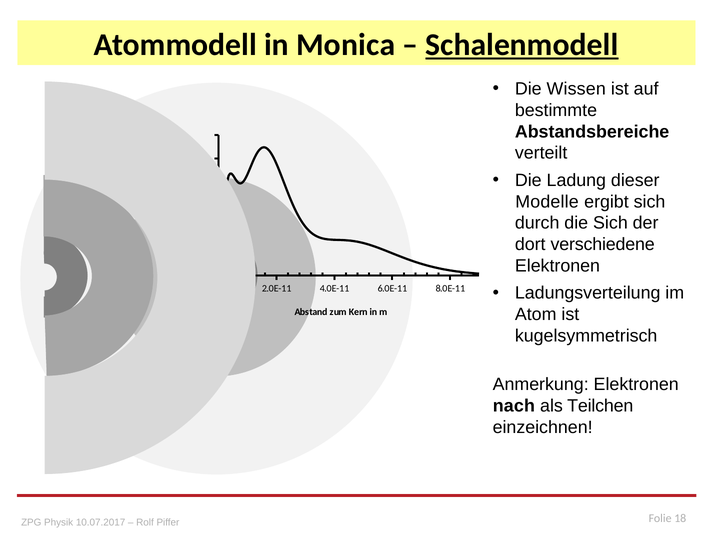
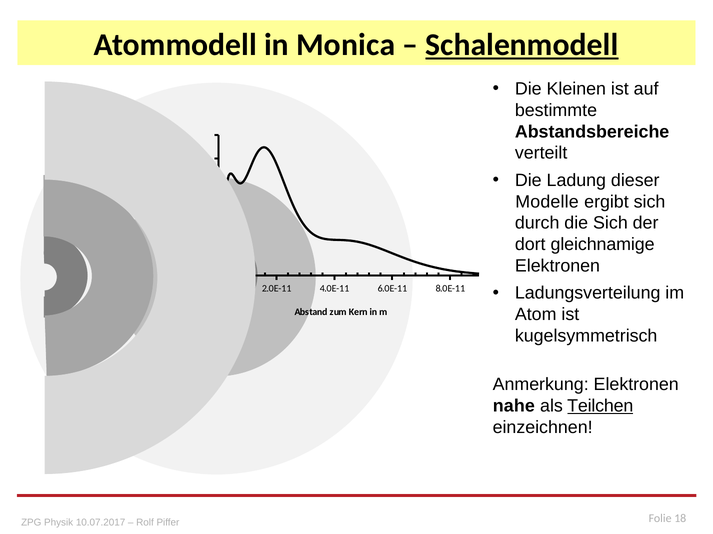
Wissen: Wissen -> Kleinen (576, 89)
verschiedene: verschiedene -> gleichnamige (603, 245)
nach: nach -> nahe (514, 406)
Teilchen underline: none -> present (600, 406)
